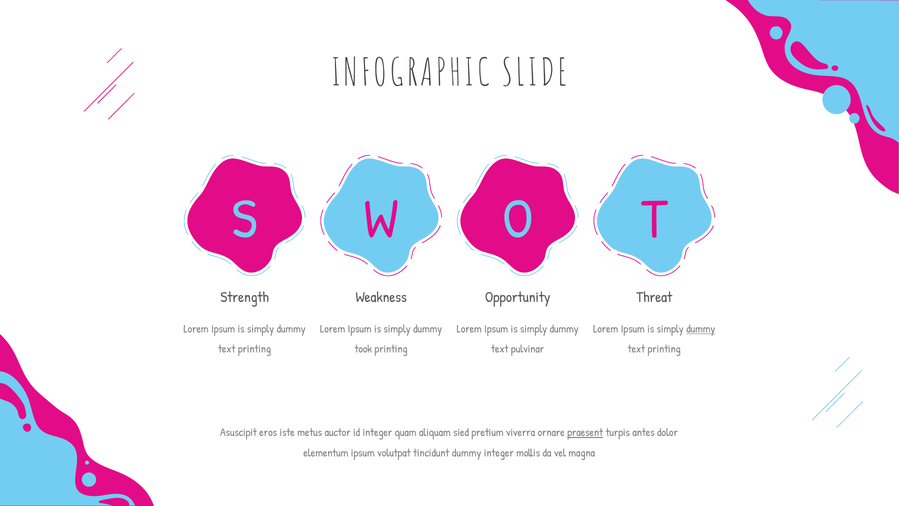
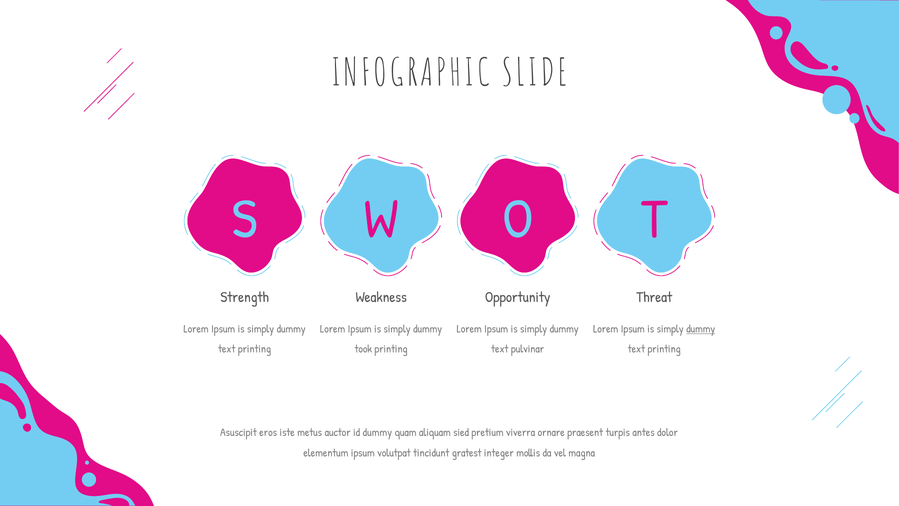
id integer: integer -> dummy (377, 432)
praesent underline: present -> none (585, 432)
tincidunt dummy: dummy -> gratest (467, 453)
